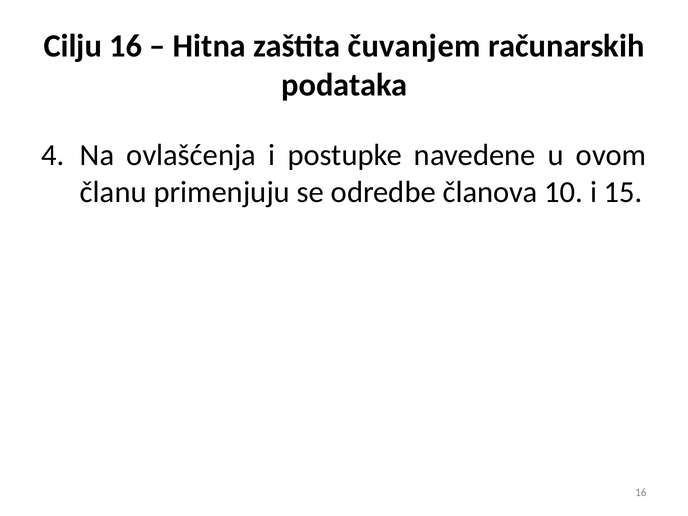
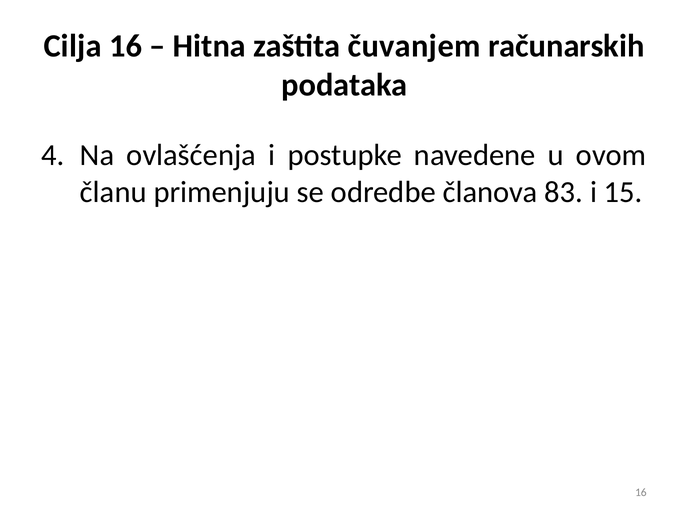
Cilju: Cilju -> Cilja (73, 46)
10: 10 -> 83 (564, 192)
